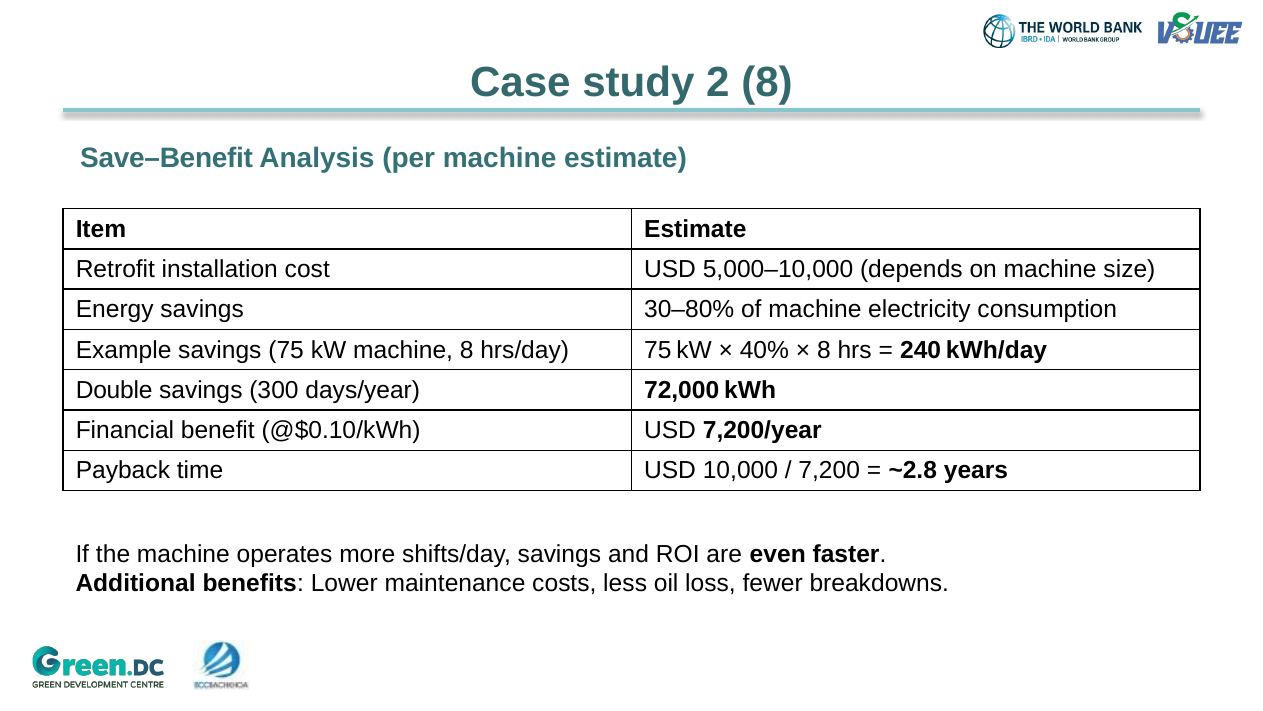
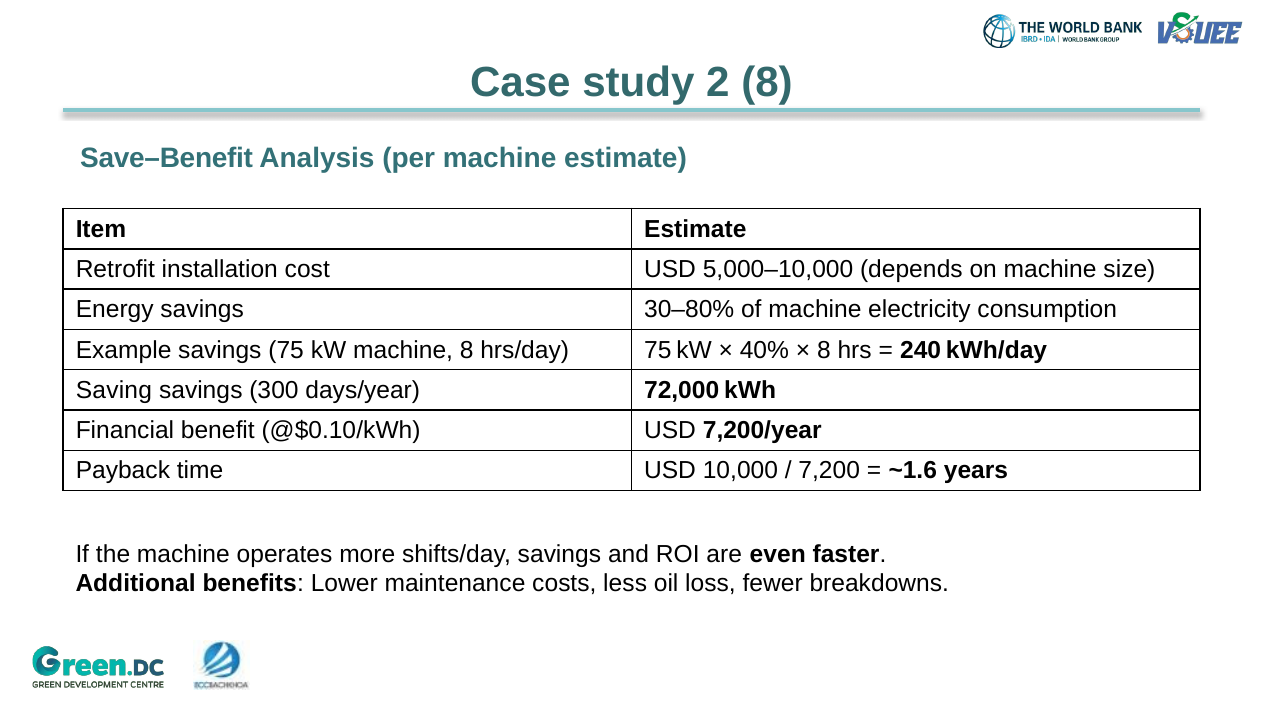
Double: Double -> Saving (114, 390)
~2.8: ~2.8 -> ~1.6 (913, 470)
